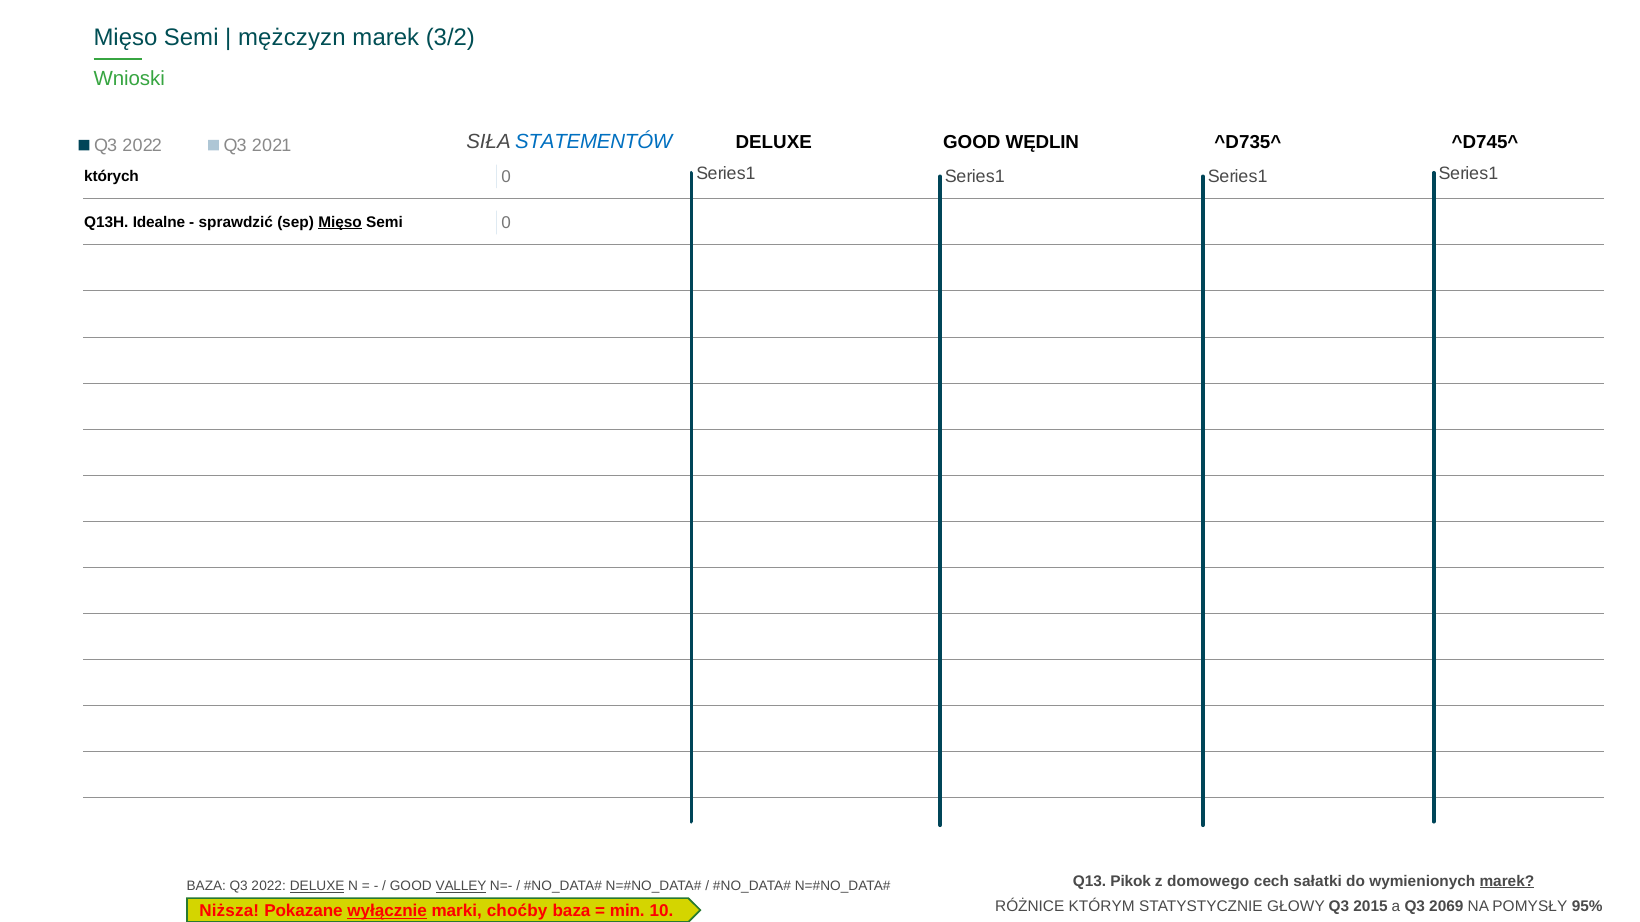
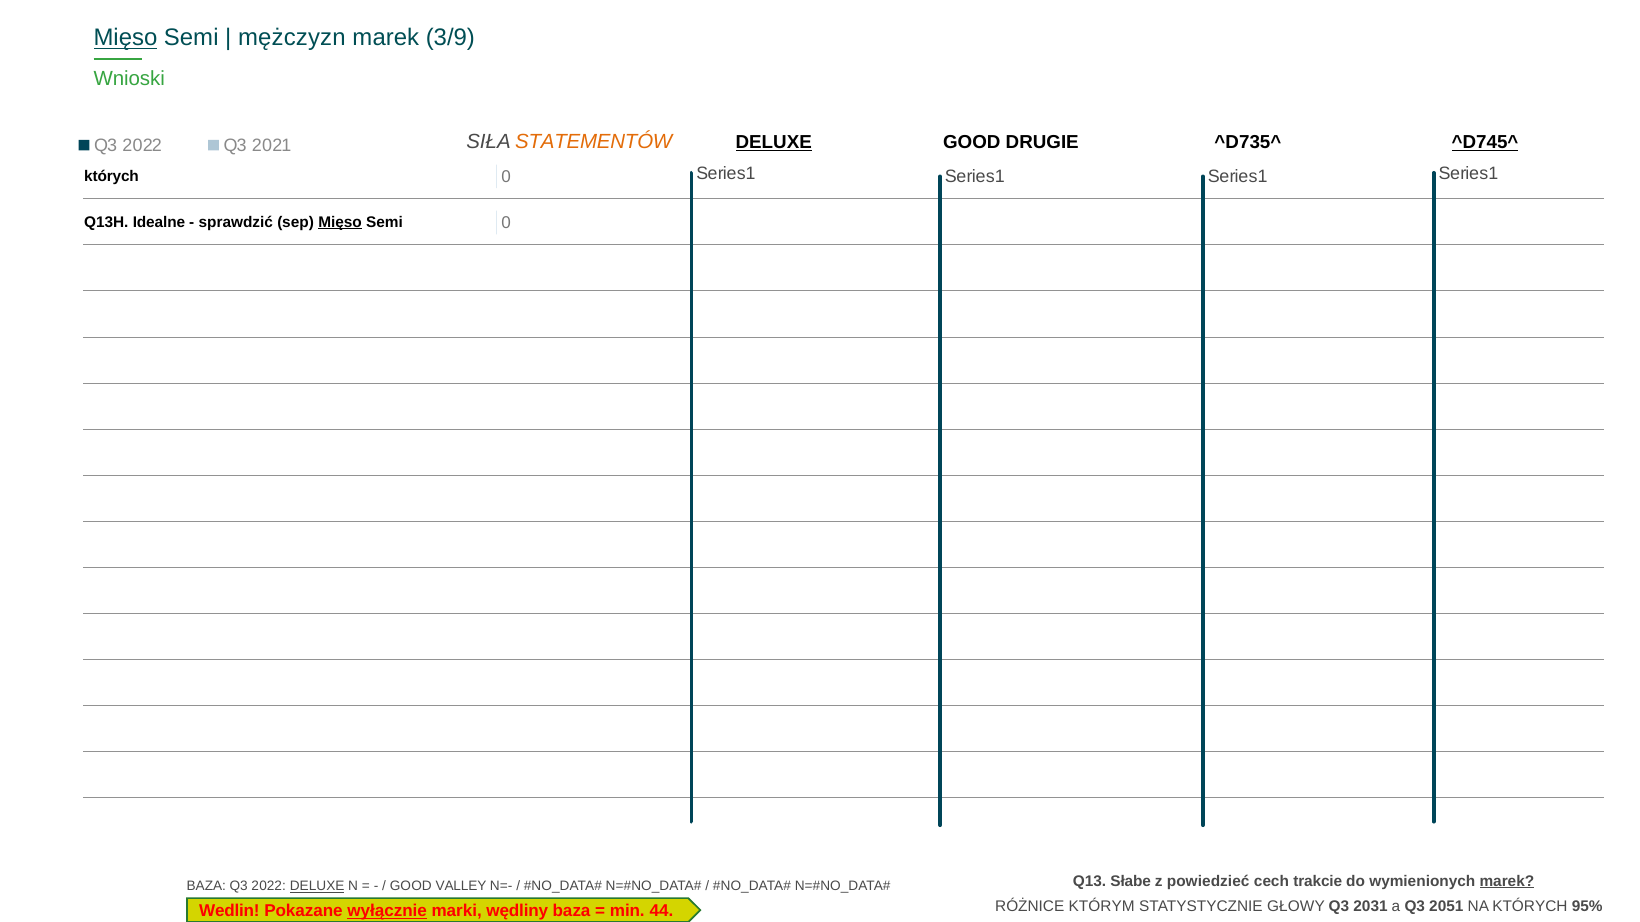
Mięso underline: none -> present (125, 38)
3/2: 3/2 -> 3/9 (450, 38)
STATEMENTÓW colour: blue -> orange (594, 142)
DELUXE underline: none -> present (774, 143)
WĘDLIN: WĘDLIN -> DRUGIE (1042, 143)
^D745^ underline: none -> present (1485, 143)
VALLEY underline: present -> none (461, 887)
Pikok: Pikok -> Słabe (1131, 881)
domowego: domowego -> powiedzieć (1208, 881)
sałatki: sałatki -> trakcie (1318, 881)
2015: 2015 -> 2031 (1371, 907)
2069: 2069 -> 2051 (1446, 907)
NA POMYSŁY: POMYSŁY -> KTÓRYCH (1530, 907)
Niższa: Niższa -> Wedlin (229, 912)
choćby: choćby -> wędliny (517, 912)
10: 10 -> 44 (661, 912)
